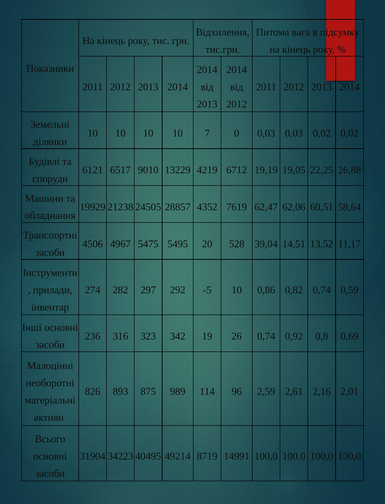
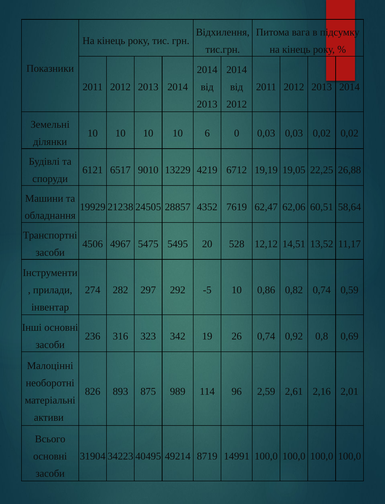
7: 7 -> 6 (207, 133)
39,04: 39,04 -> 12,12 (266, 244)
